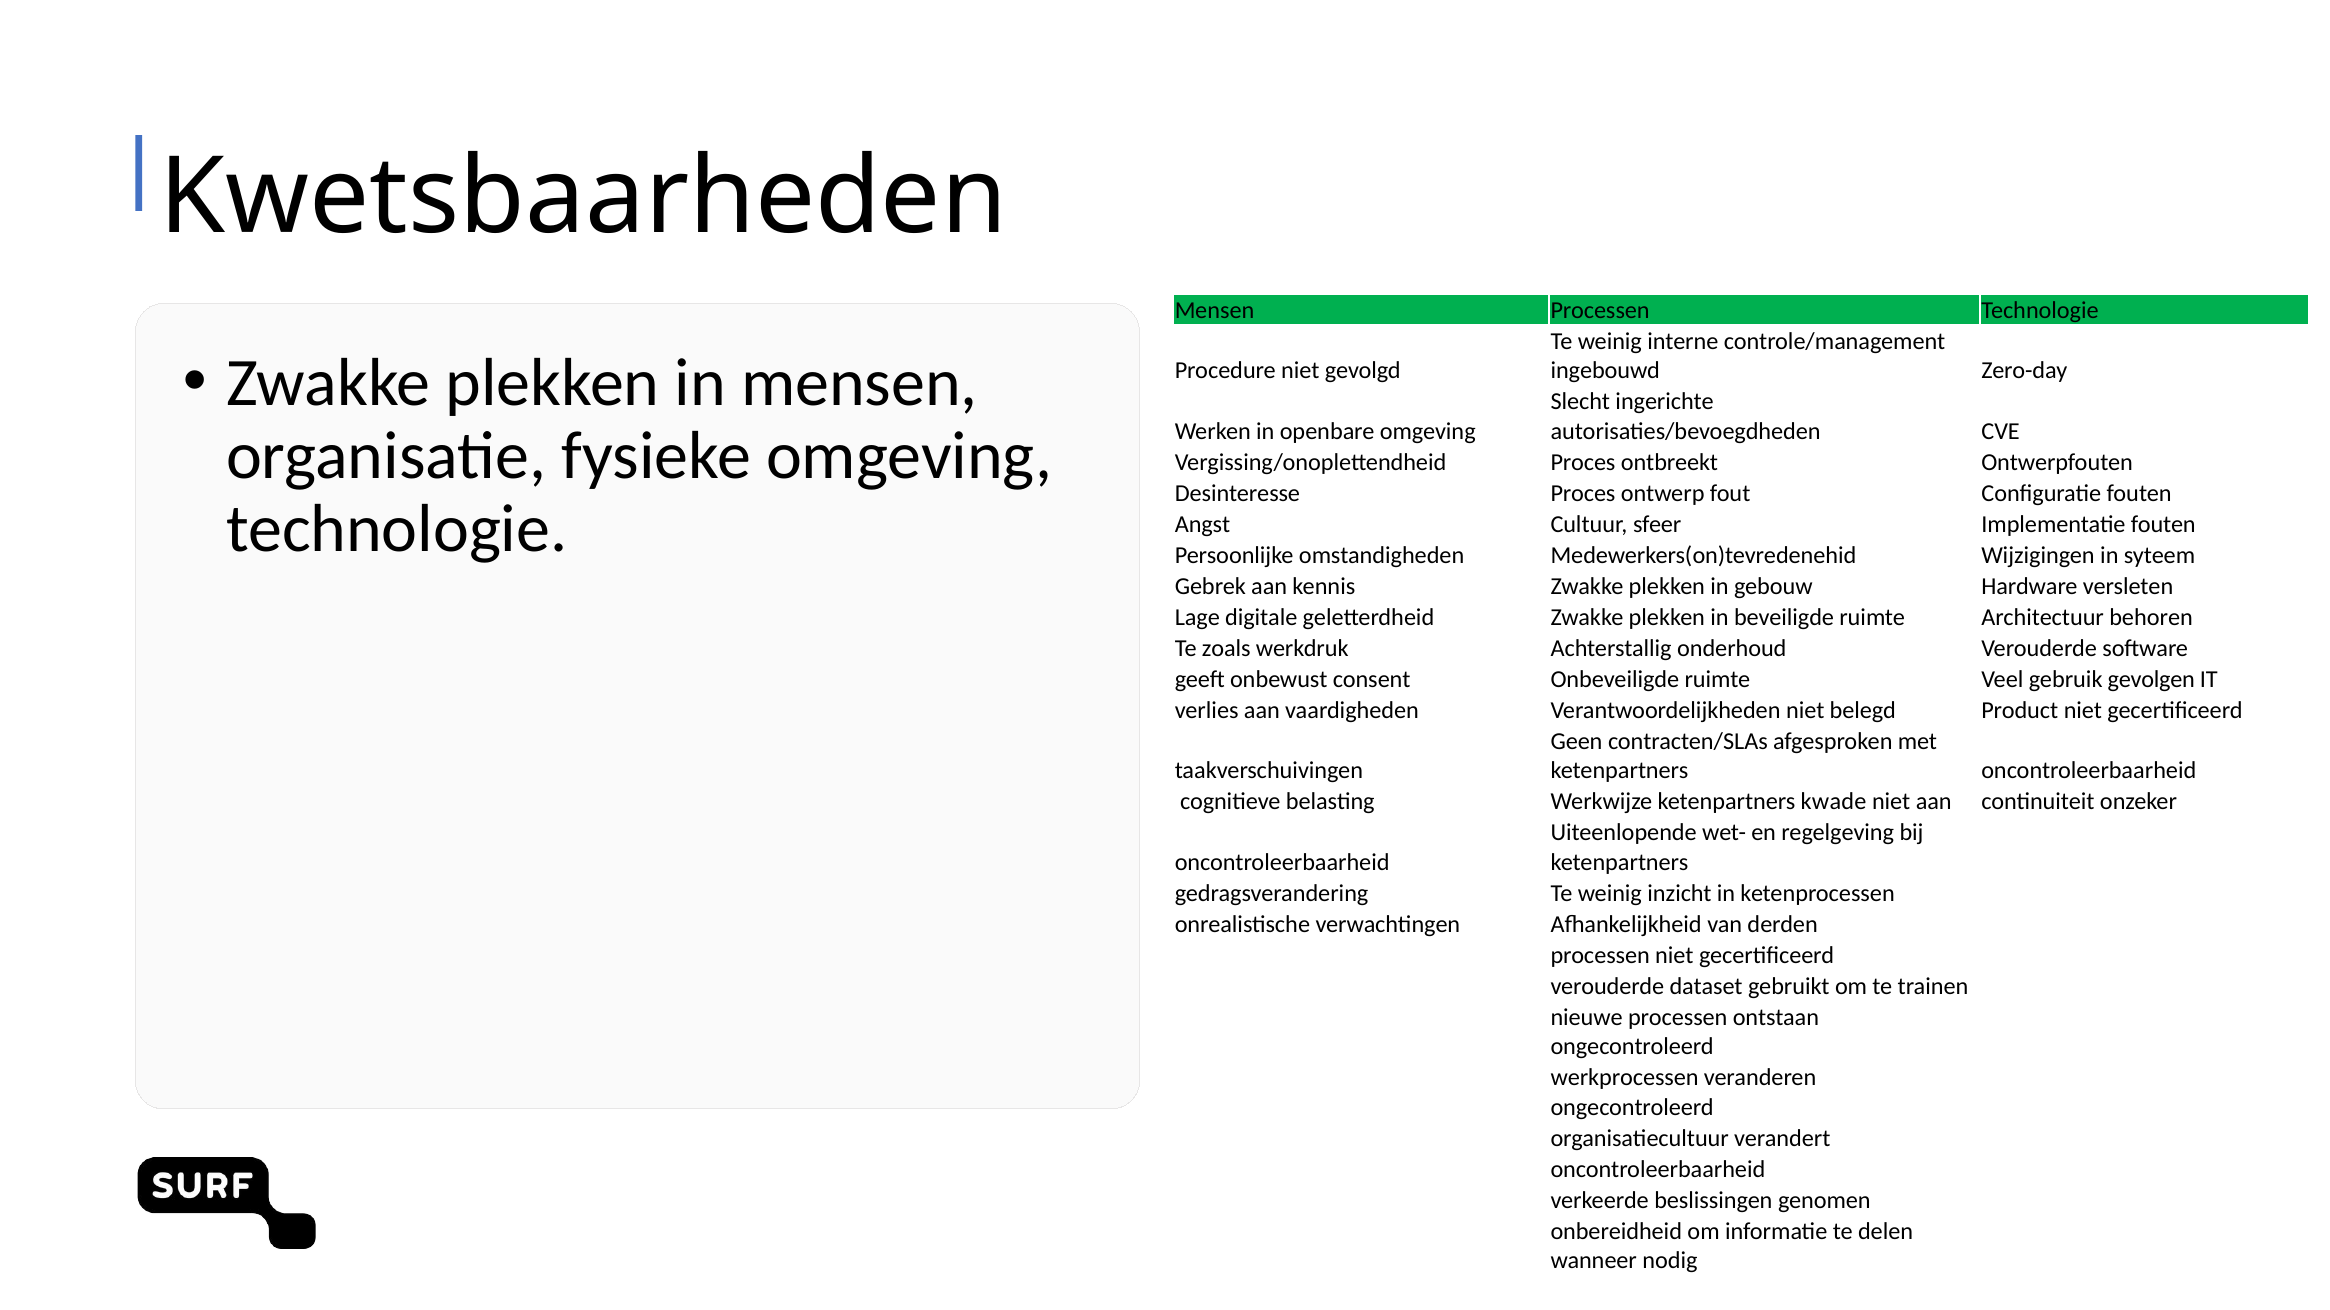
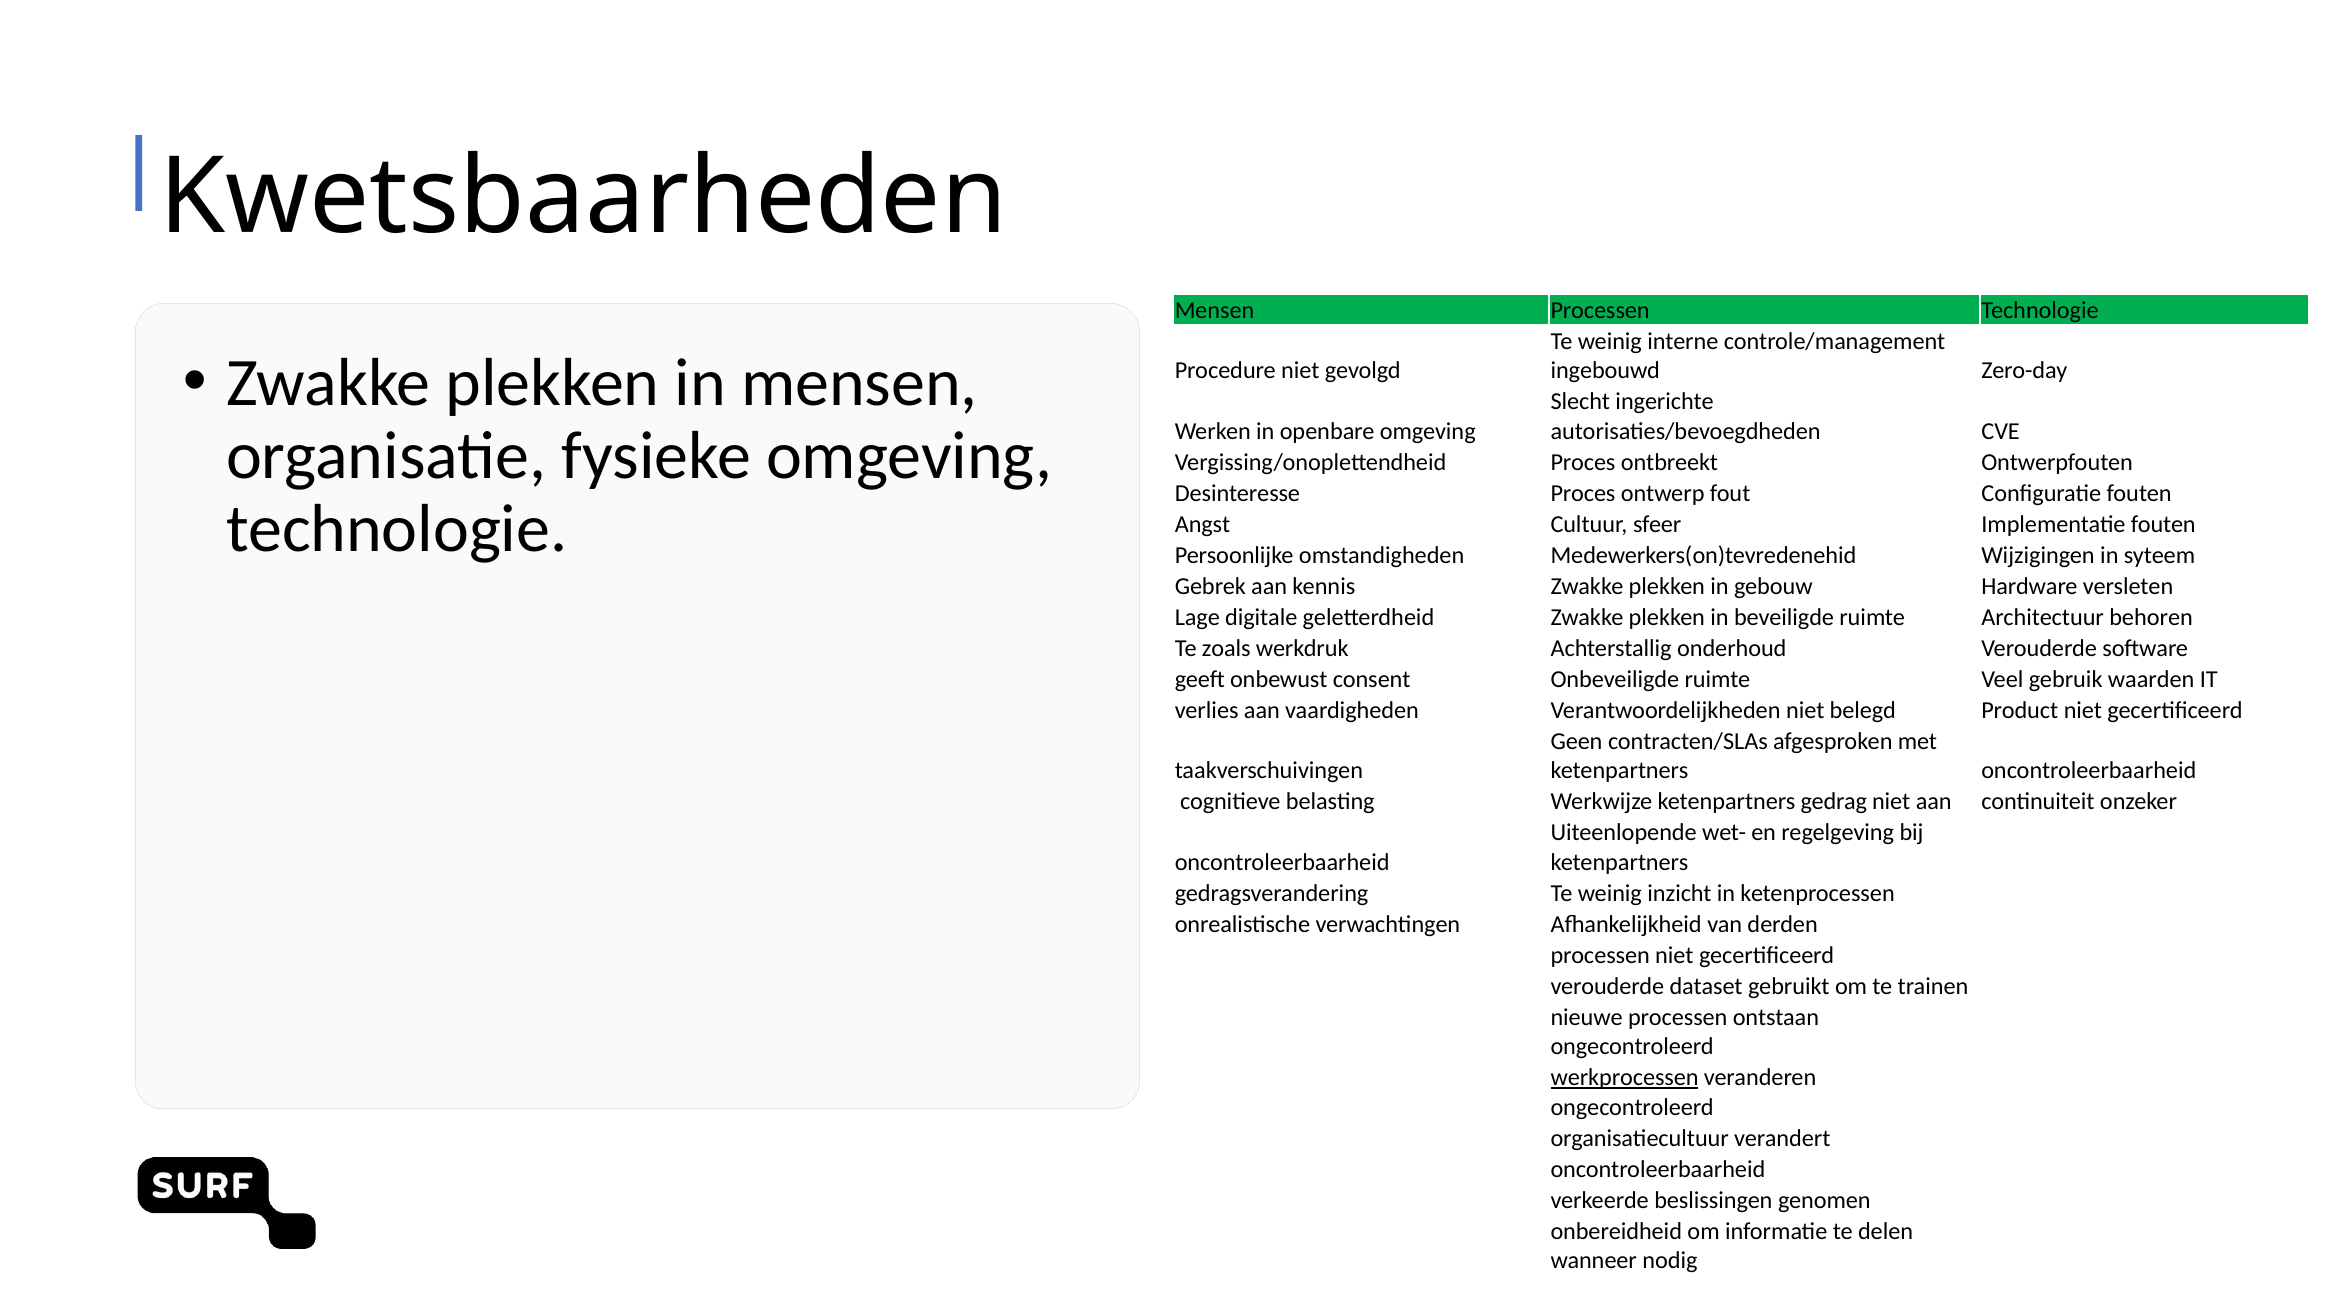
gevolgen: gevolgen -> waarden (2151, 680)
kwade: kwade -> gedrag (1834, 802)
werkprocessen underline: none -> present (1625, 1078)
